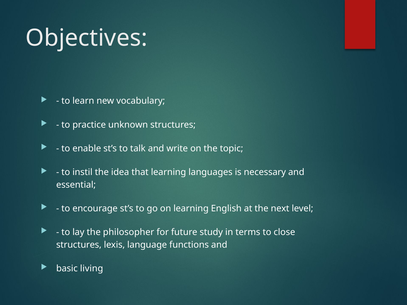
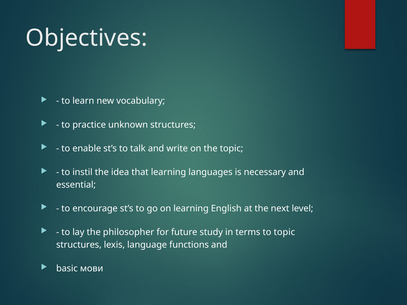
to close: close -> topic (284, 232)
living: living -> мови (92, 269)
